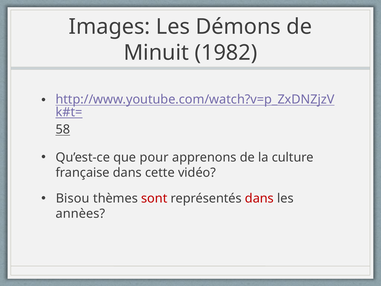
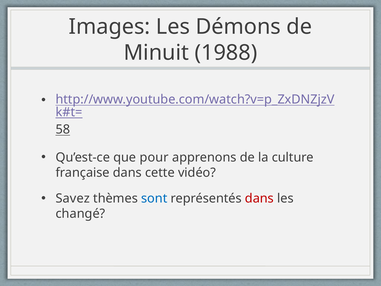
1982: 1982 -> 1988 (226, 53)
Bisou: Bisou -> Savez (73, 198)
sont colour: red -> blue (154, 198)
annèes: annèes -> changé (80, 214)
